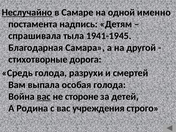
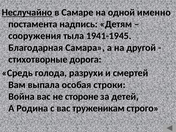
спрашивала: спрашивала -> сооружения (35, 36)
особая голода: голода -> строки (110, 85)
вас underline: present -> none (44, 97)
учреждения: учреждения -> труженикам (99, 108)
